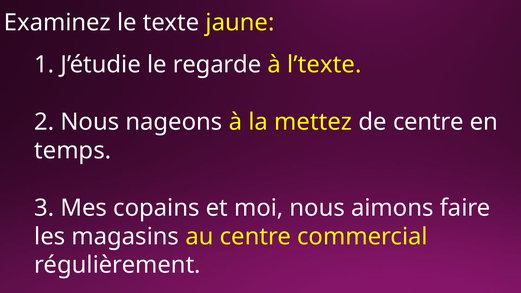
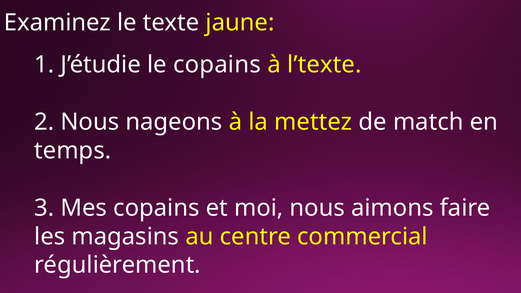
le regarde: regarde -> copains (217, 65)
de centre: centre -> match (428, 122)
